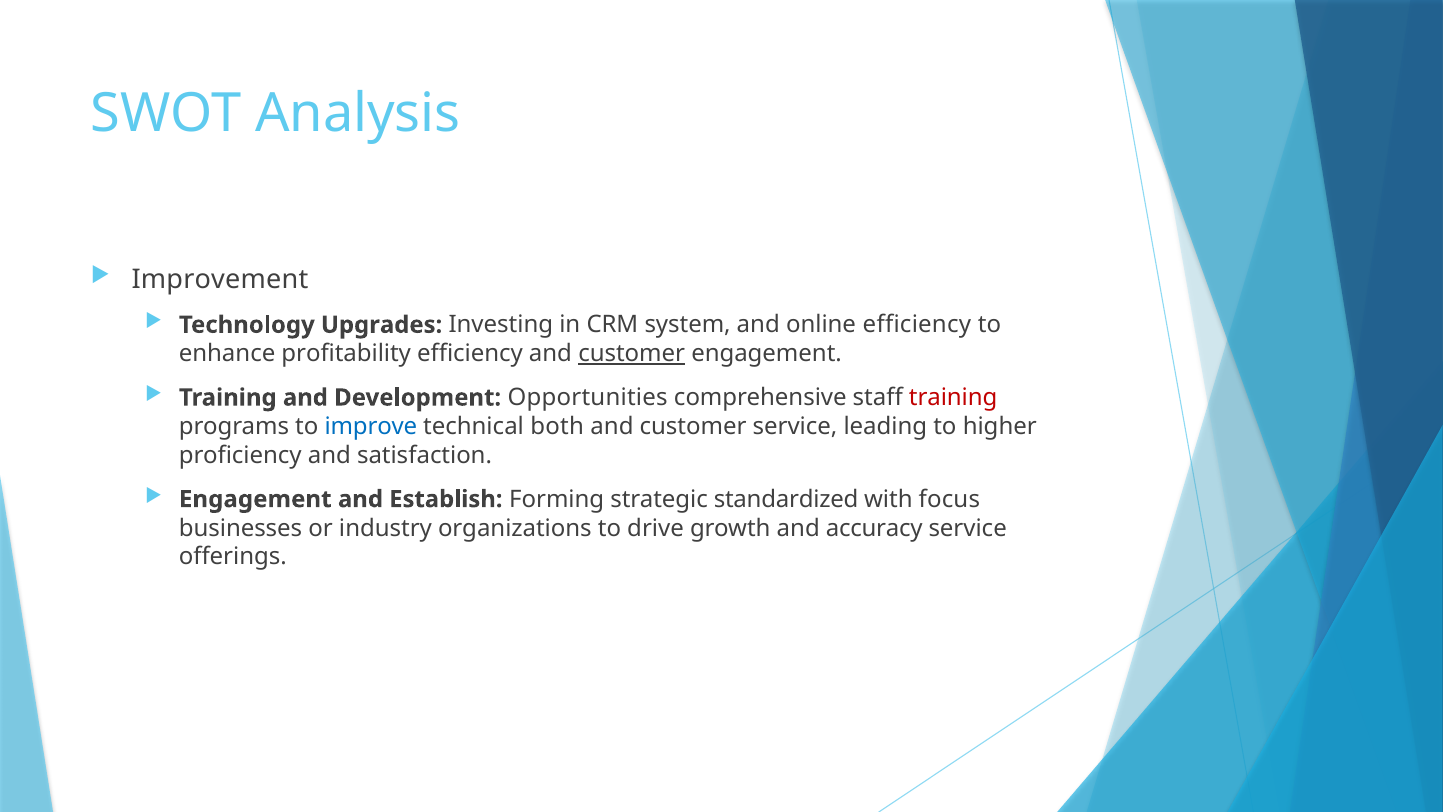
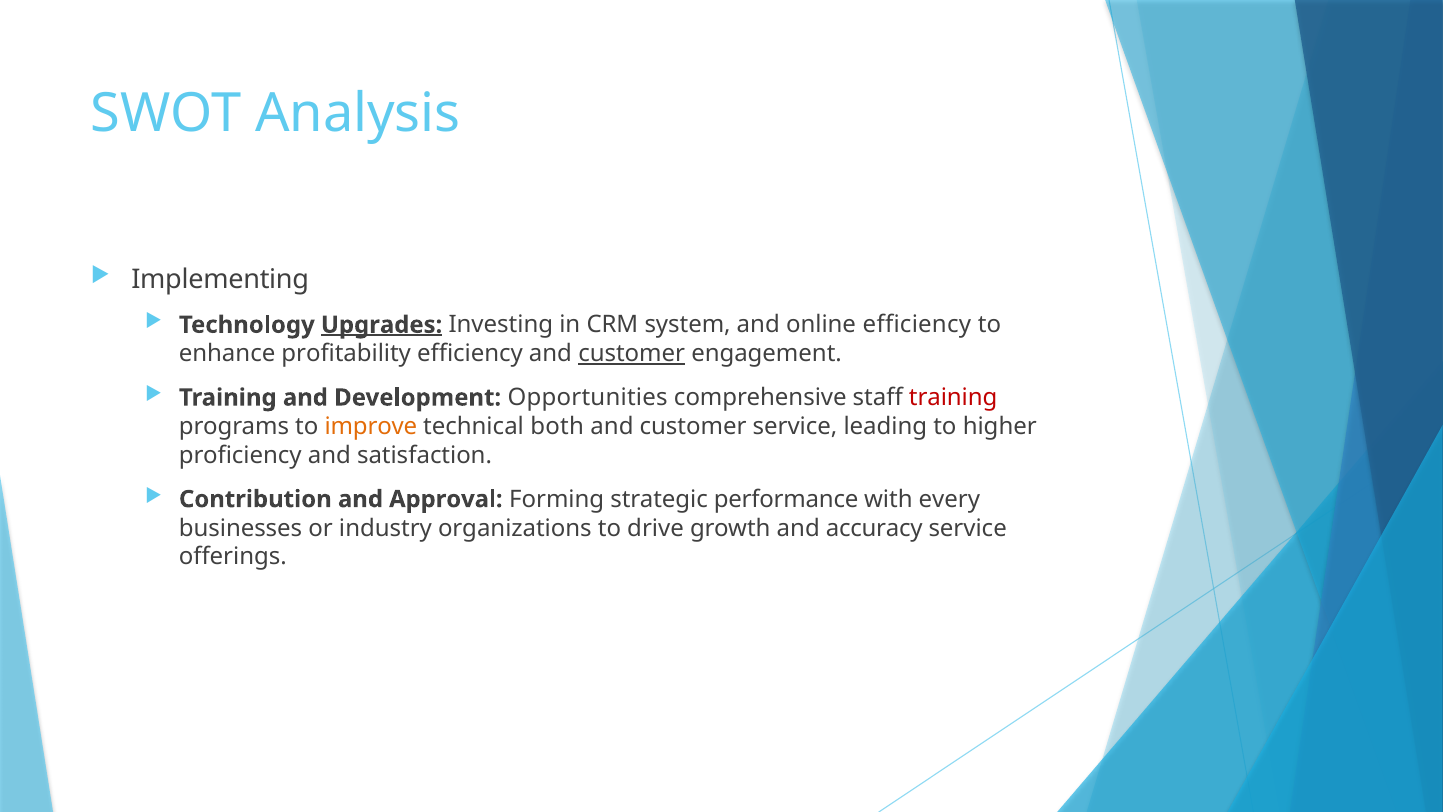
Improvement: Improvement -> Implementing (220, 279)
Upgrades underline: none -> present (382, 325)
improve colour: blue -> orange (371, 426)
Engagement: Engagement -> Contribution (255, 499)
Establish: Establish -> Approval (446, 499)
standardized: standardized -> performance (786, 499)
focus: focus -> every (949, 499)
